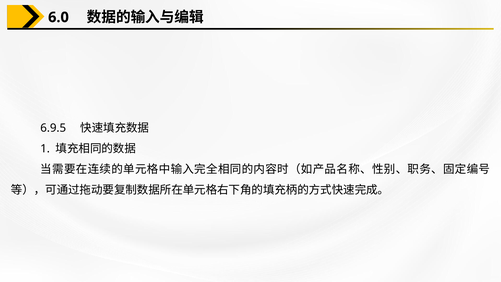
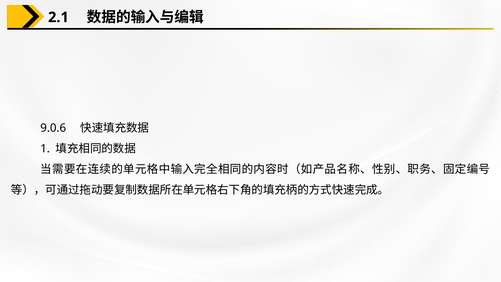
6.0: 6.0 -> 2.1 (58, 17)
6.9.5: 6.9.5 -> 9.0.6 (53, 128)
